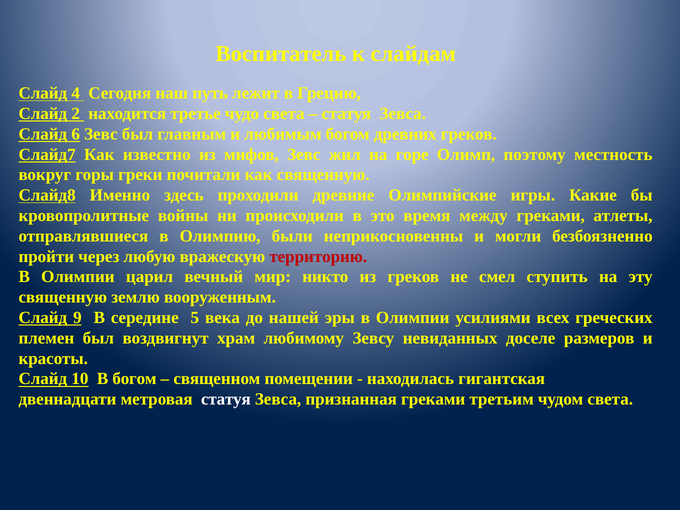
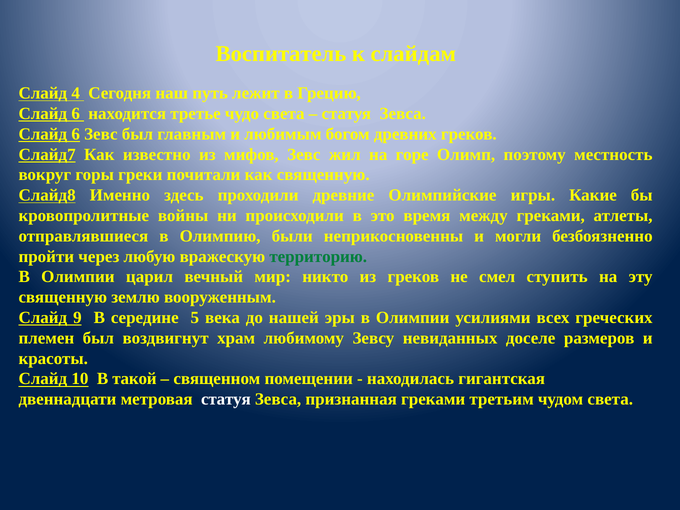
2: 2 -> 6 (76, 114)
территорию colour: red -> green (318, 256)
В богом: богом -> такой (134, 379)
